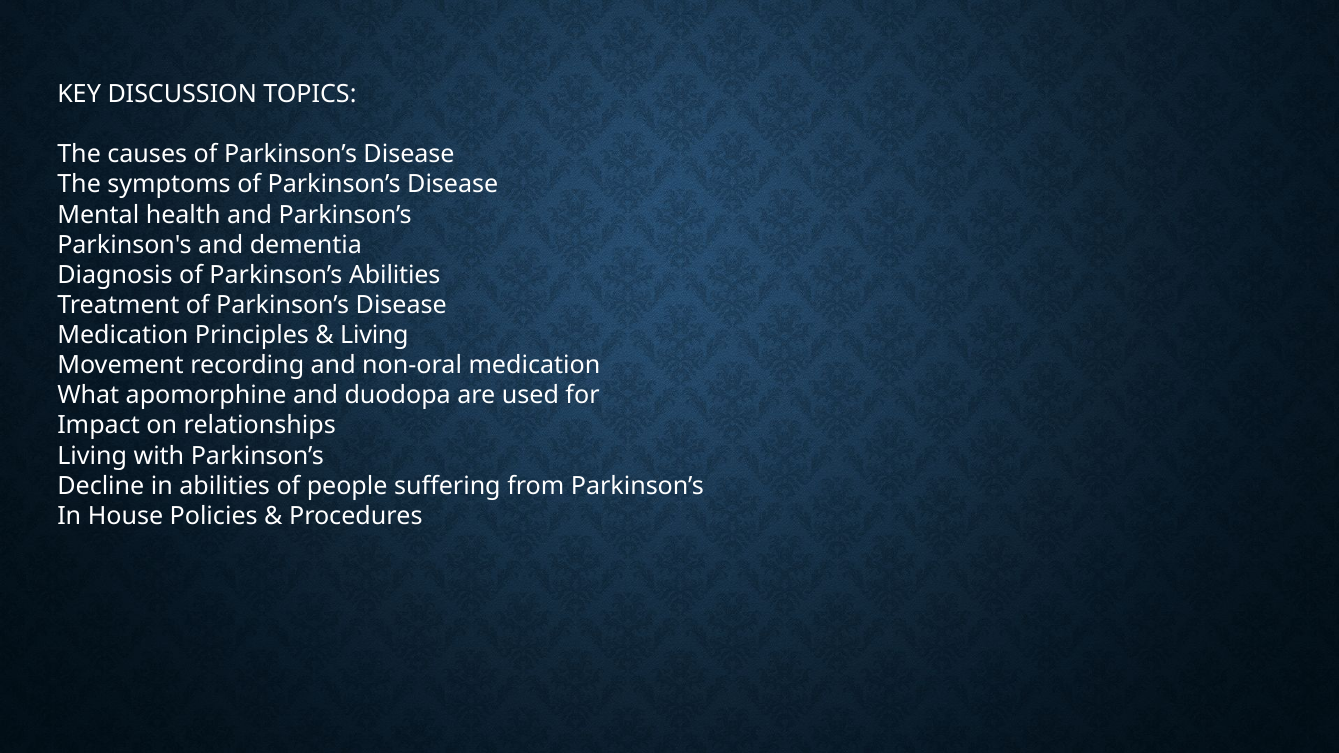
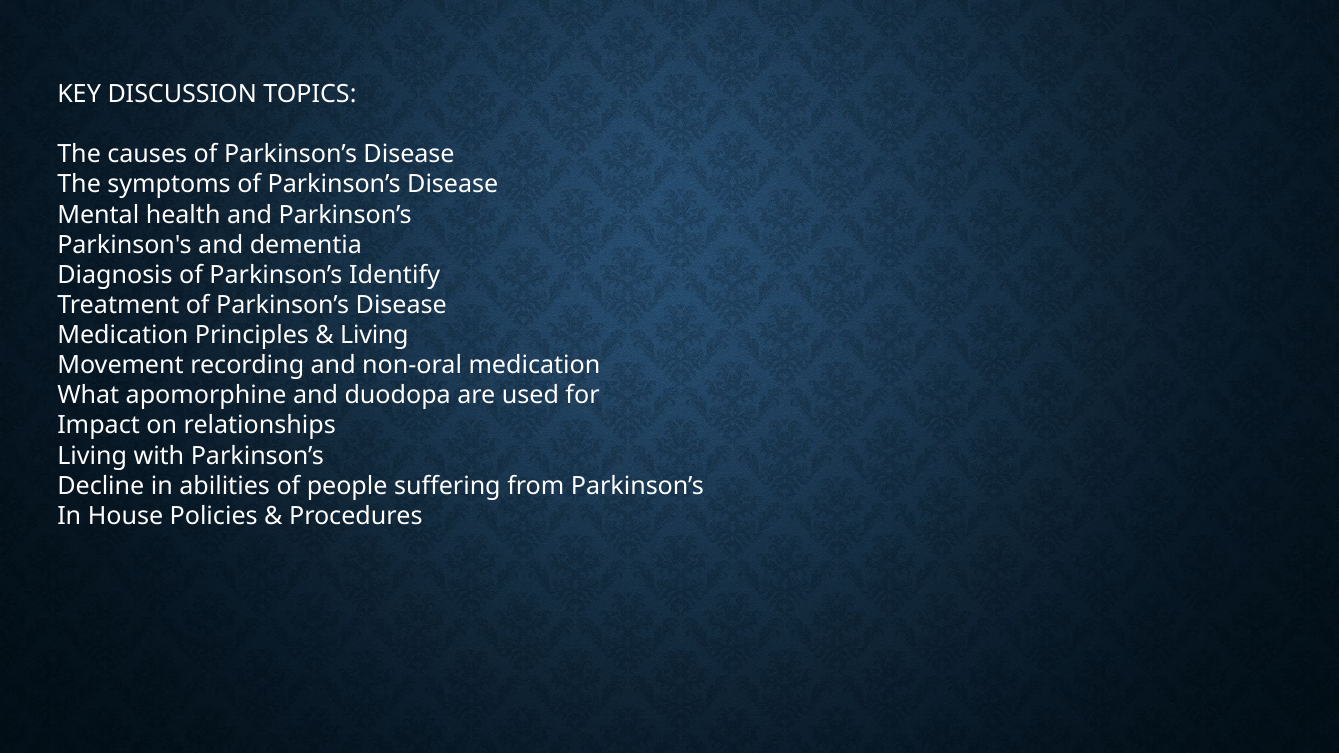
Parkinson’s Abilities: Abilities -> Identify (395, 275)
